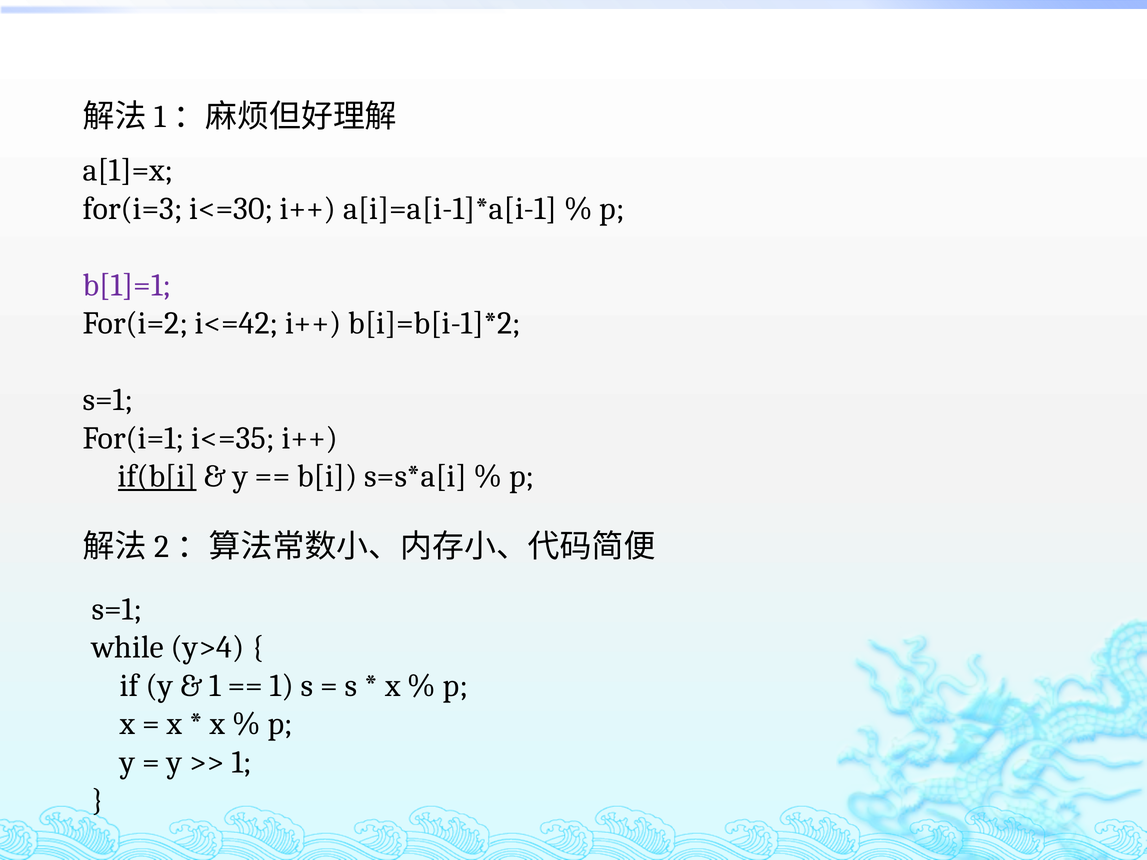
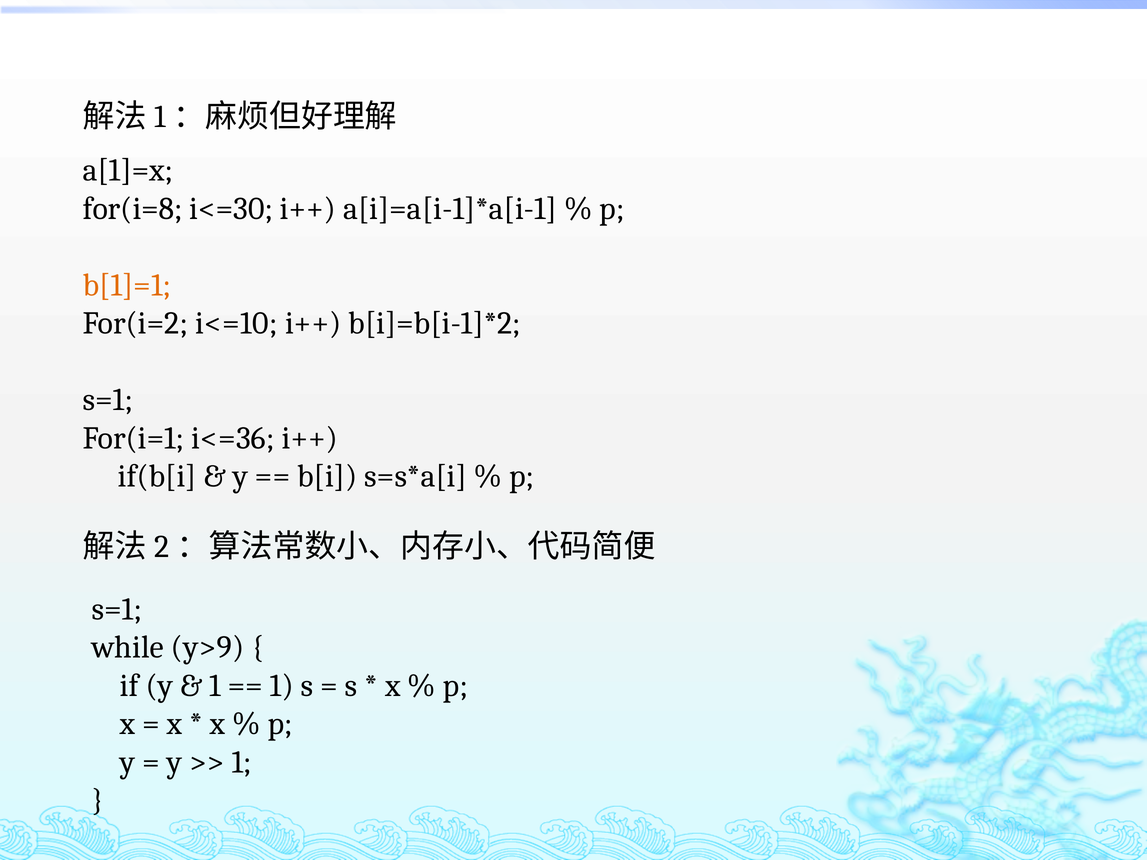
for(i=3: for(i=3 -> for(i=8 (133, 209)
b[1]=1 colour: purple -> orange (127, 285)
i<=42: i<=42 -> i<=10 (236, 323)
i<=35: i<=35 -> i<=36 (233, 438)
if(b[i underline: present -> none (157, 476)
y>4: y>4 -> y>9 (207, 648)
